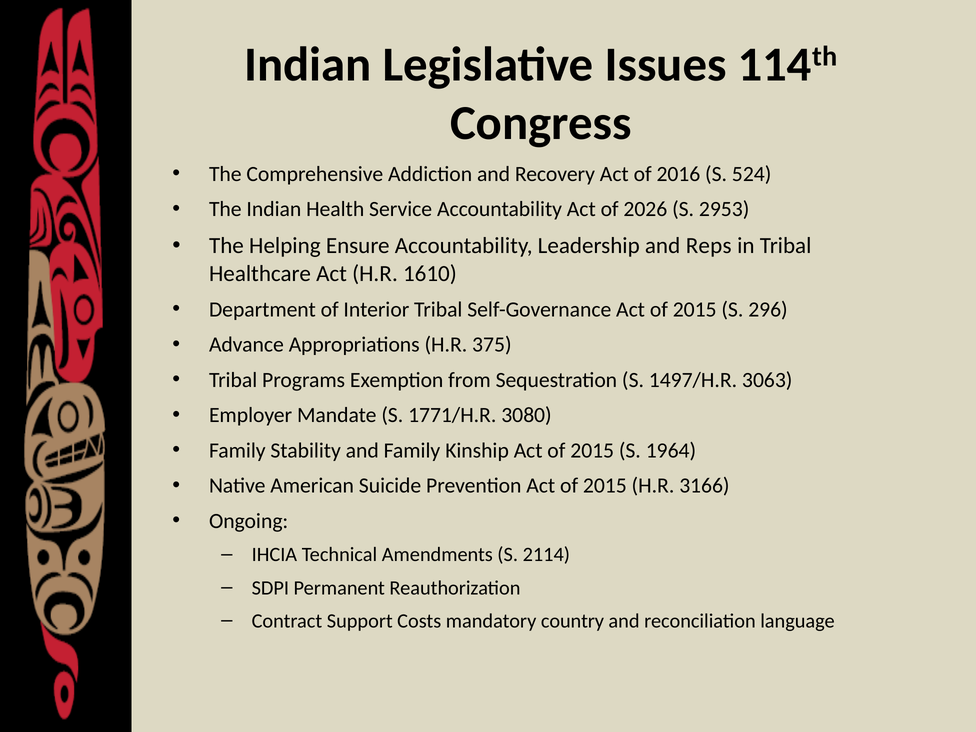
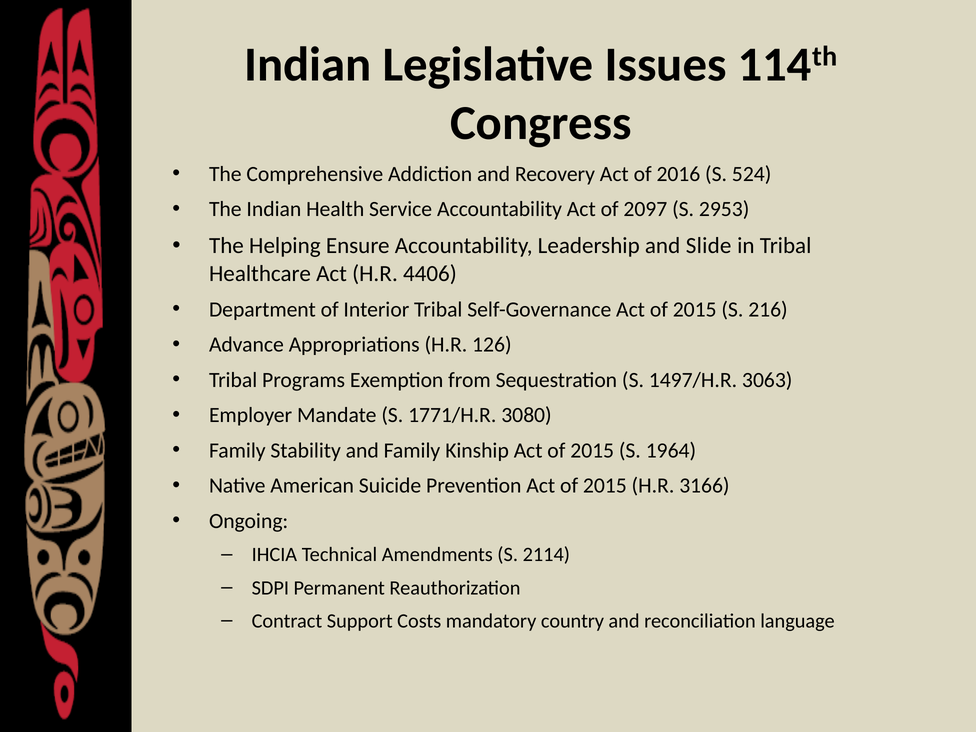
2026: 2026 -> 2097 (645, 209)
Reps: Reps -> Slide (709, 246)
1610: 1610 -> 4406 (430, 274)
296: 296 -> 216 (768, 310)
375: 375 -> 126 (492, 345)
